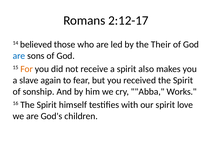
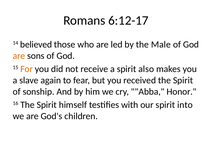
2:12-17: 2:12-17 -> 6:12-17 (128, 21)
Their: Their -> Male (161, 44)
are colour: blue -> orange (19, 56)
Works: Works -> Honor (182, 92)
love: love -> into (185, 105)
